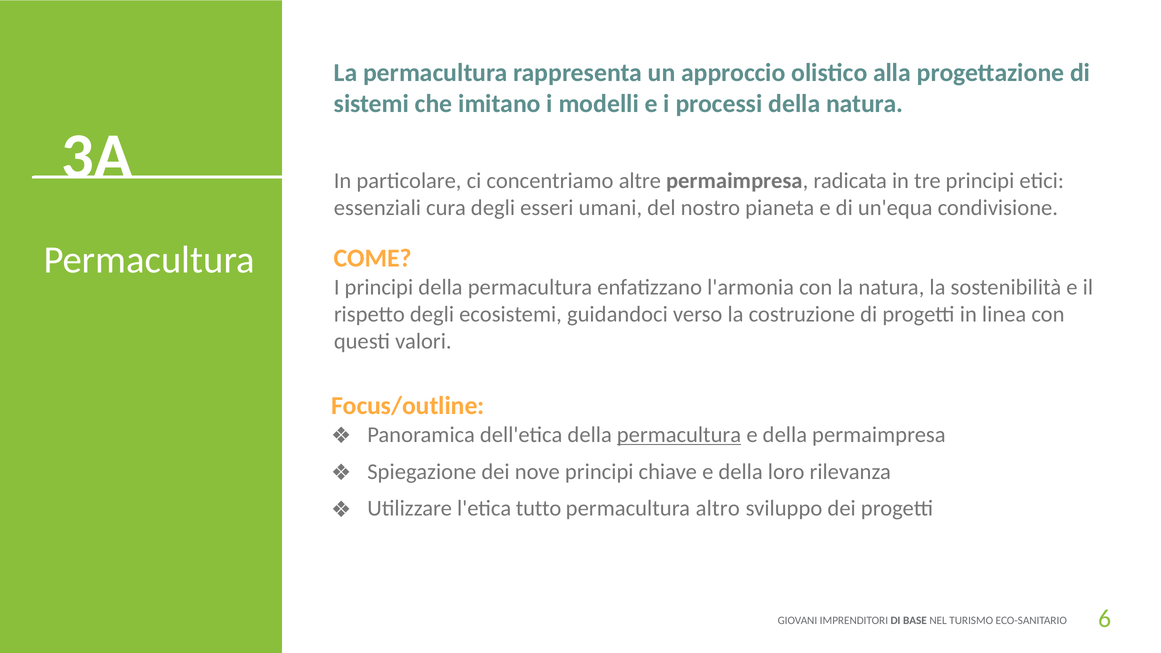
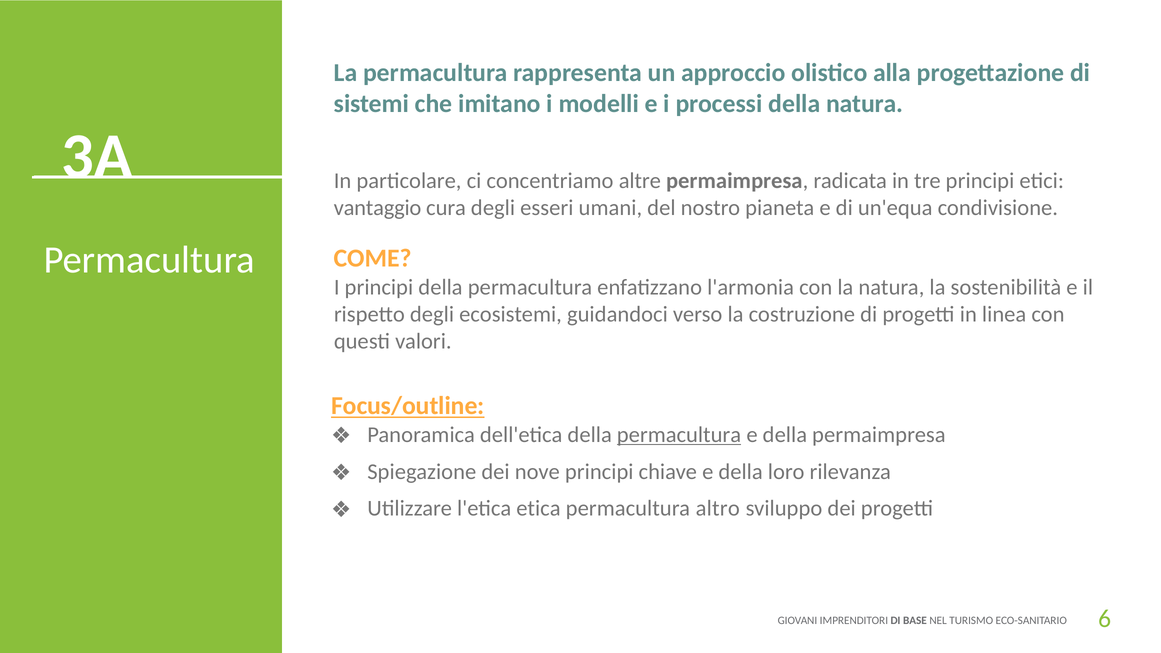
essenziali: essenziali -> vantaggio (378, 208)
Focus/outline underline: none -> present (408, 406)
tutto: tutto -> etica (538, 508)
